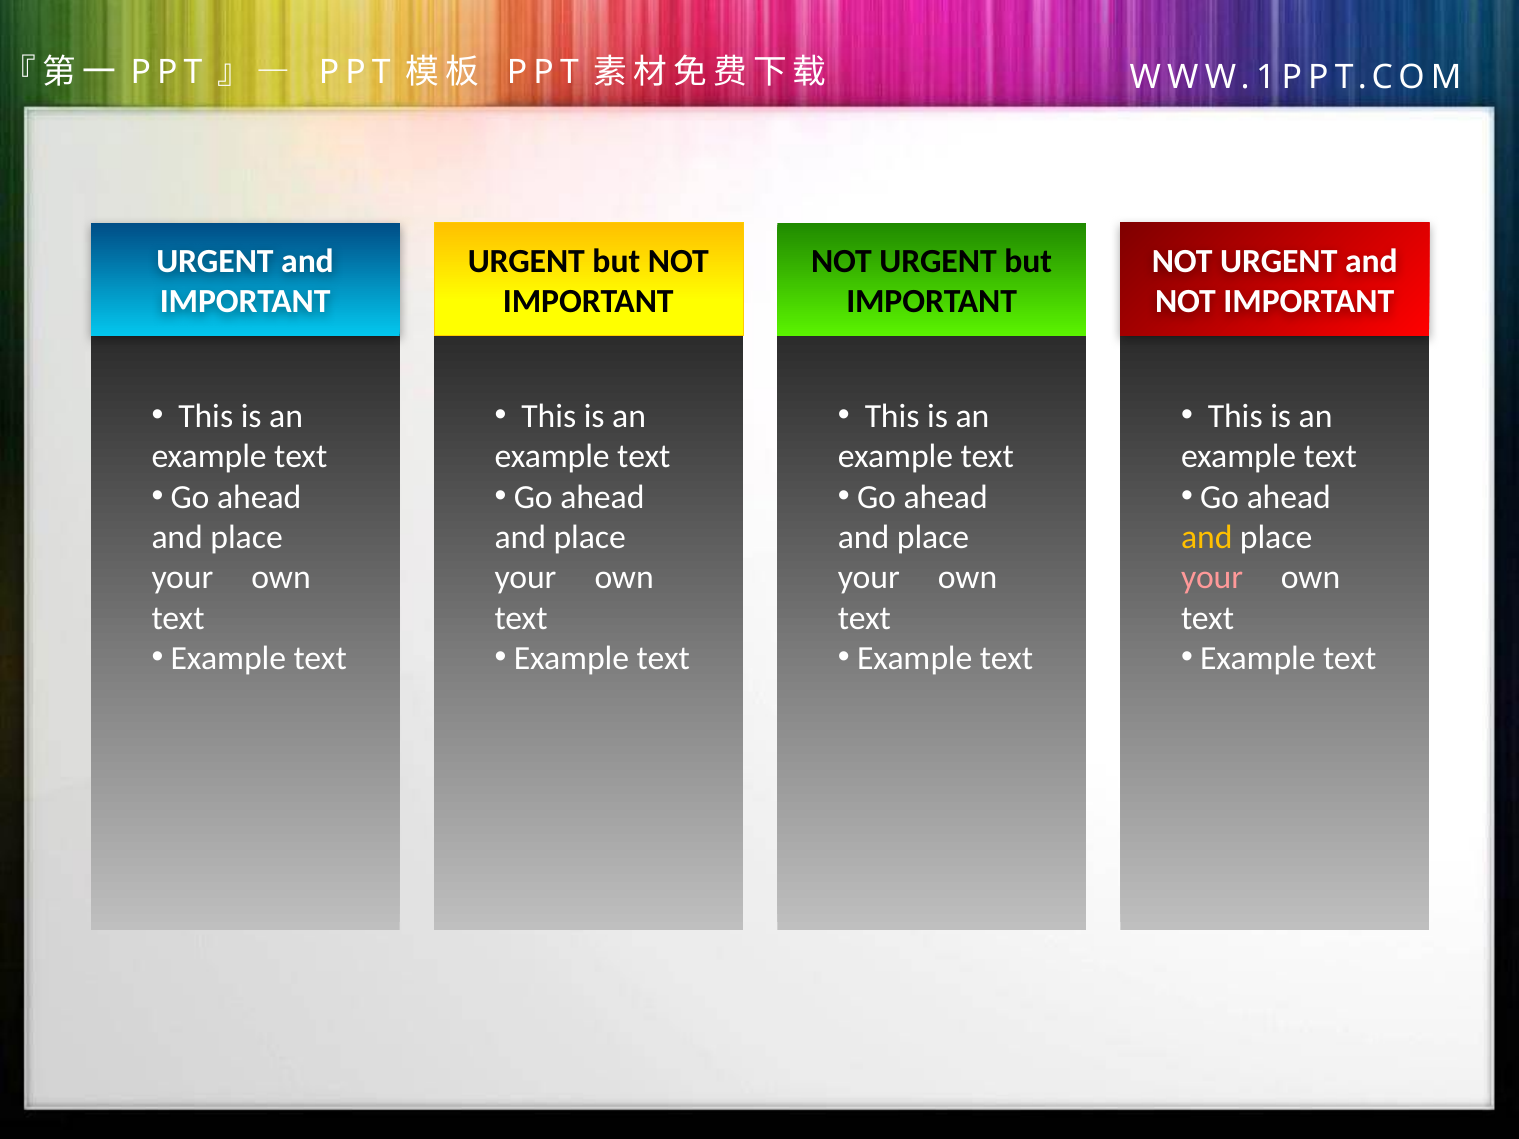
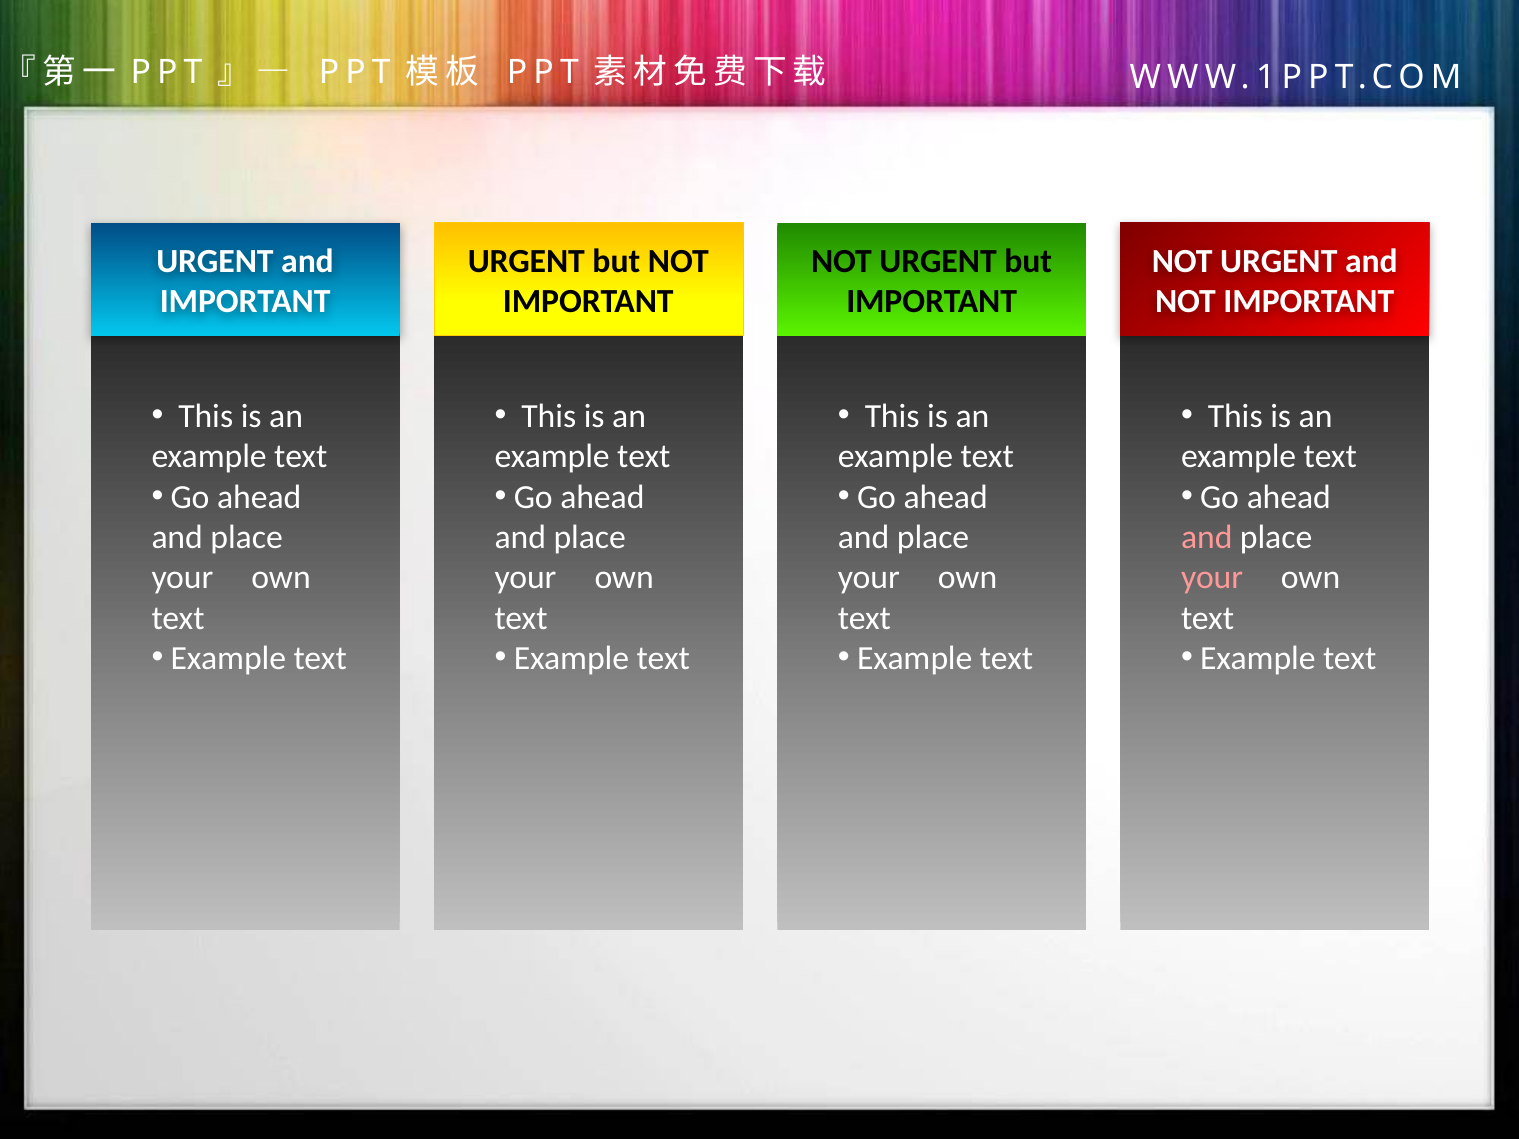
and colour: yellow -> pink (1207, 538)
